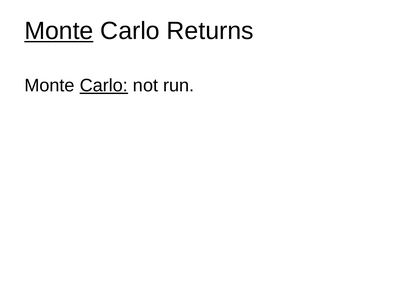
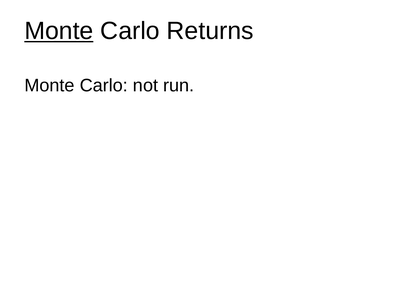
Carlo underline: present -> none (104, 85)
